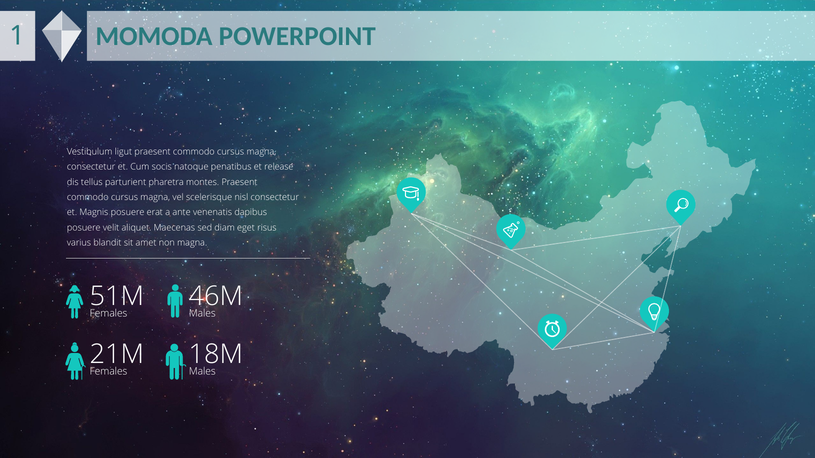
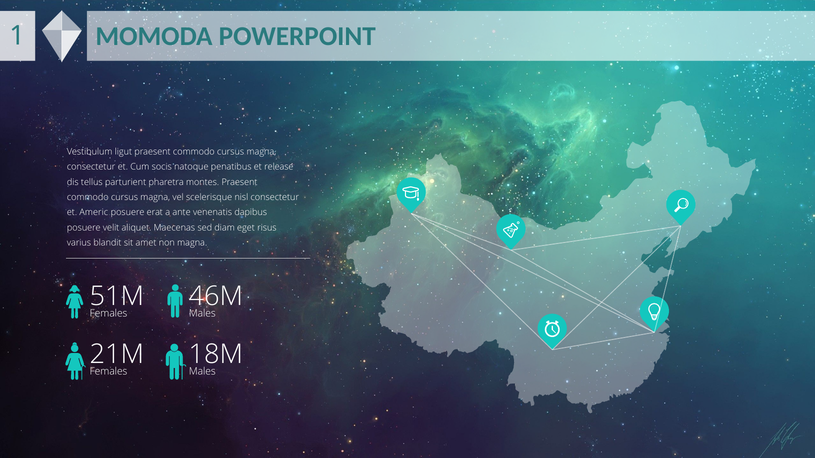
Magnis: Magnis -> Americ (94, 213)
